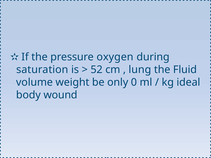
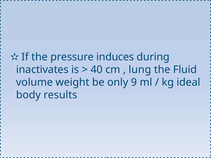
oxygen: oxygen -> induces (115, 57)
saturation: saturation -> inactivates (42, 70)
52: 52 -> 40 (97, 70)
0: 0 -> 9 (134, 82)
wound: wound -> results (60, 95)
